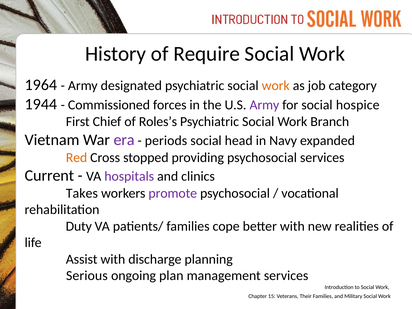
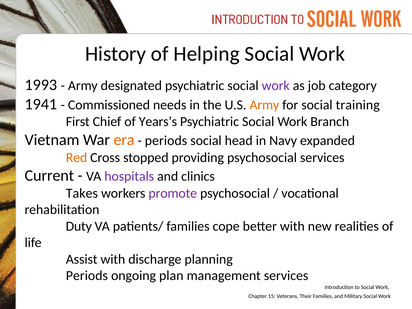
Require: Require -> Helping (207, 54)
1964: 1964 -> 1993 (41, 85)
work colour: orange -> purple (276, 86)
1944: 1944 -> 1941 (41, 104)
forces: forces -> needs (170, 105)
Army colour: purple -> orange (264, 105)
hospice: hospice -> training (358, 105)
Roles’s: Roles’s -> Years’s (158, 122)
era colour: purple -> orange (124, 140)
Serious: Serious -> Periods (87, 276)
